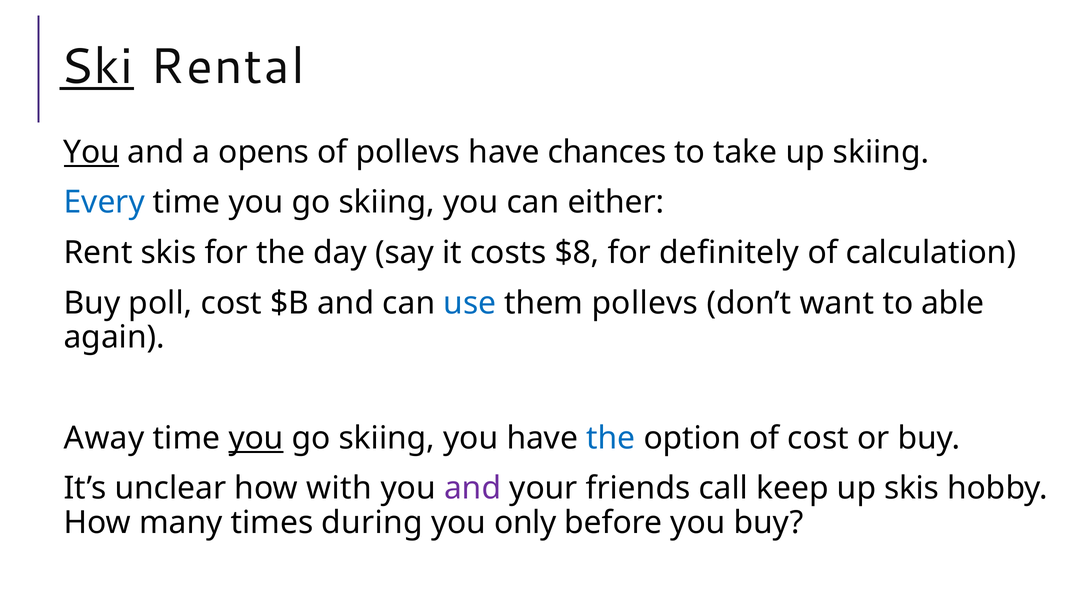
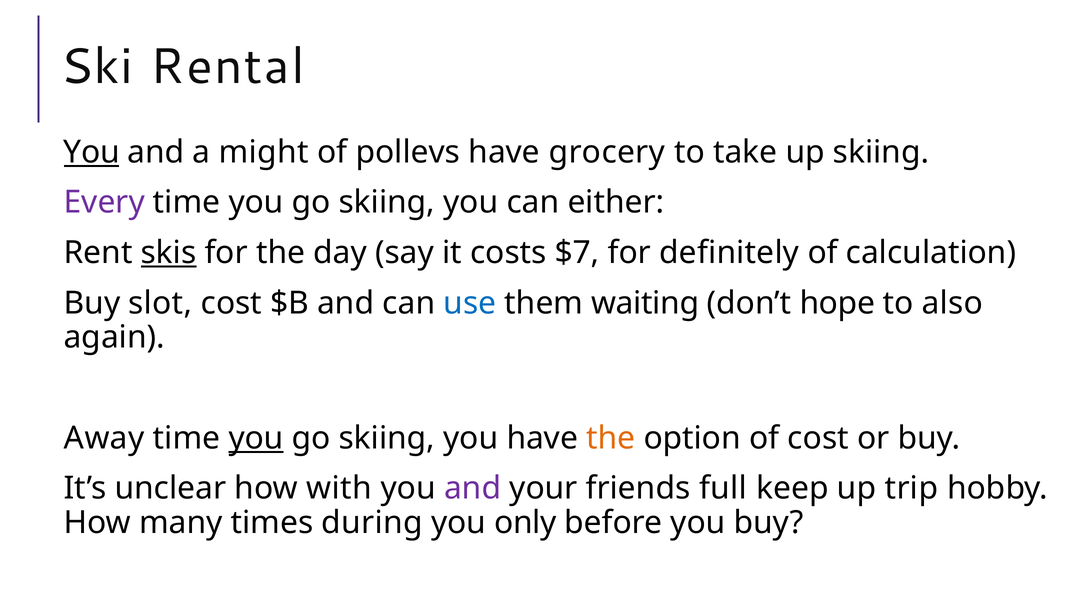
Ski underline: present -> none (97, 67)
opens: opens -> might (264, 152)
chances: chances -> grocery (607, 152)
Every colour: blue -> purple (104, 202)
skis underline: none -> present (169, 253)
$8: $8 -> $7 (577, 253)
poll: poll -> slot (160, 303)
them pollevs: pollevs -> waiting (645, 303)
want: want -> hope (837, 303)
able: able -> also (952, 303)
the colour: blue -> orange (611, 438)
call: call -> full (723, 488)
up skis: skis -> trip (911, 488)
